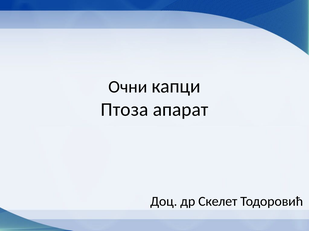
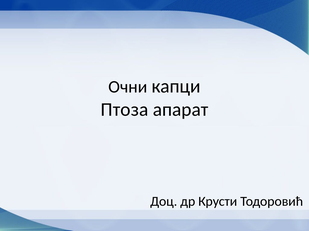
Скелет: Скелет -> Крусти (218, 202)
